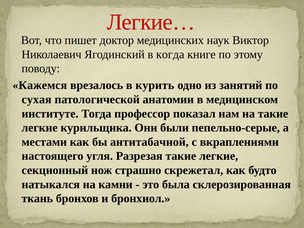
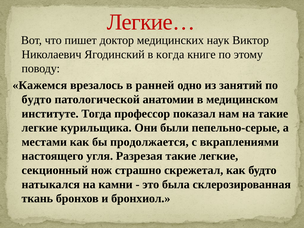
курить: курить -> ранней (155, 85)
сухая: сухая -> будто (37, 99)
антитабачной: антитабачной -> продолжается (149, 142)
